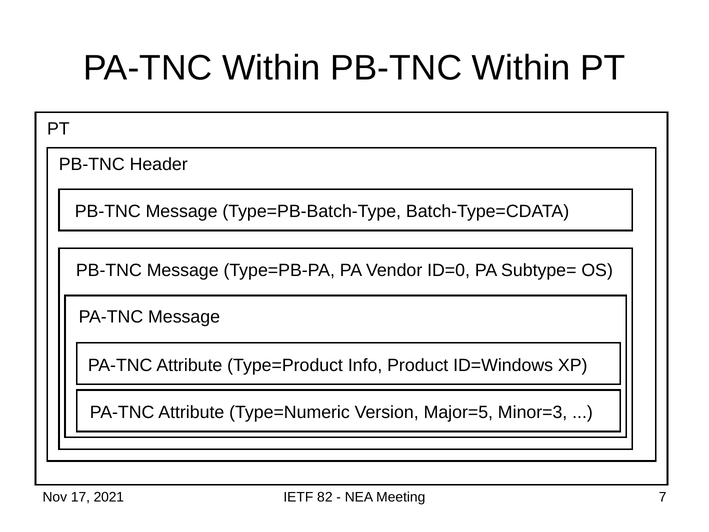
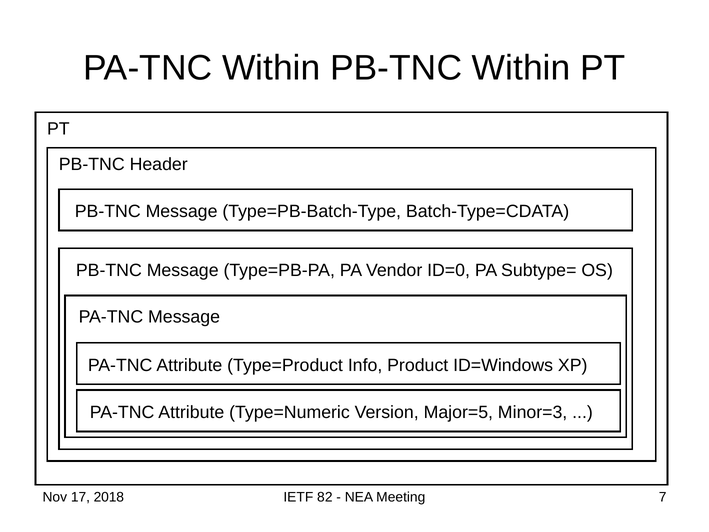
2021: 2021 -> 2018 (109, 497)
